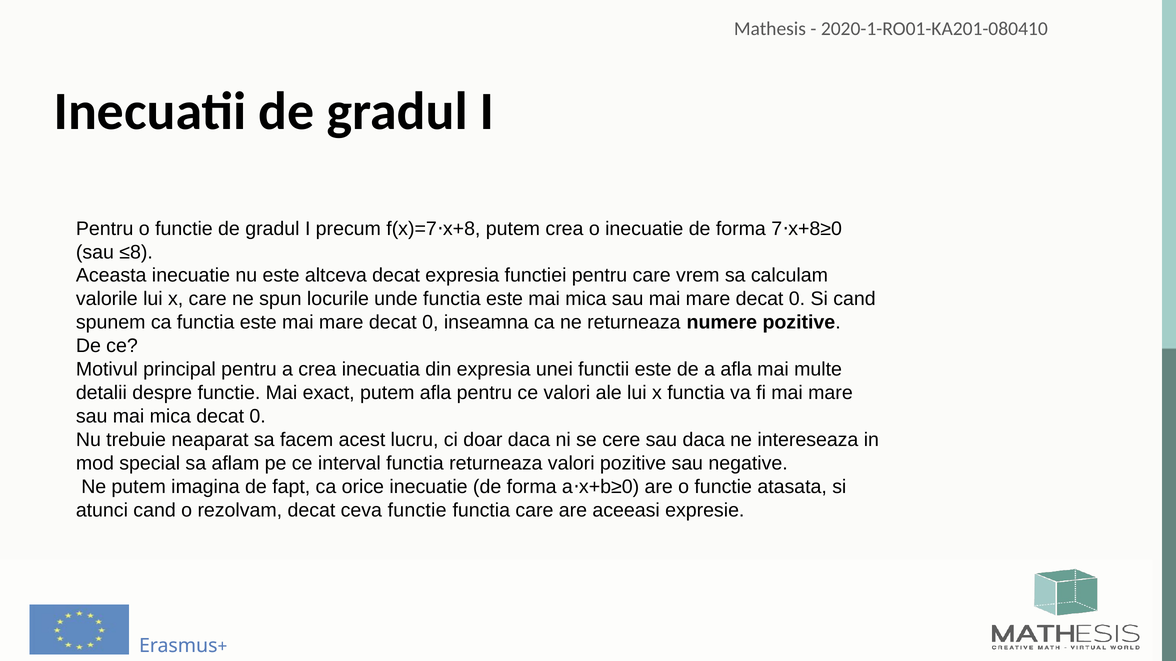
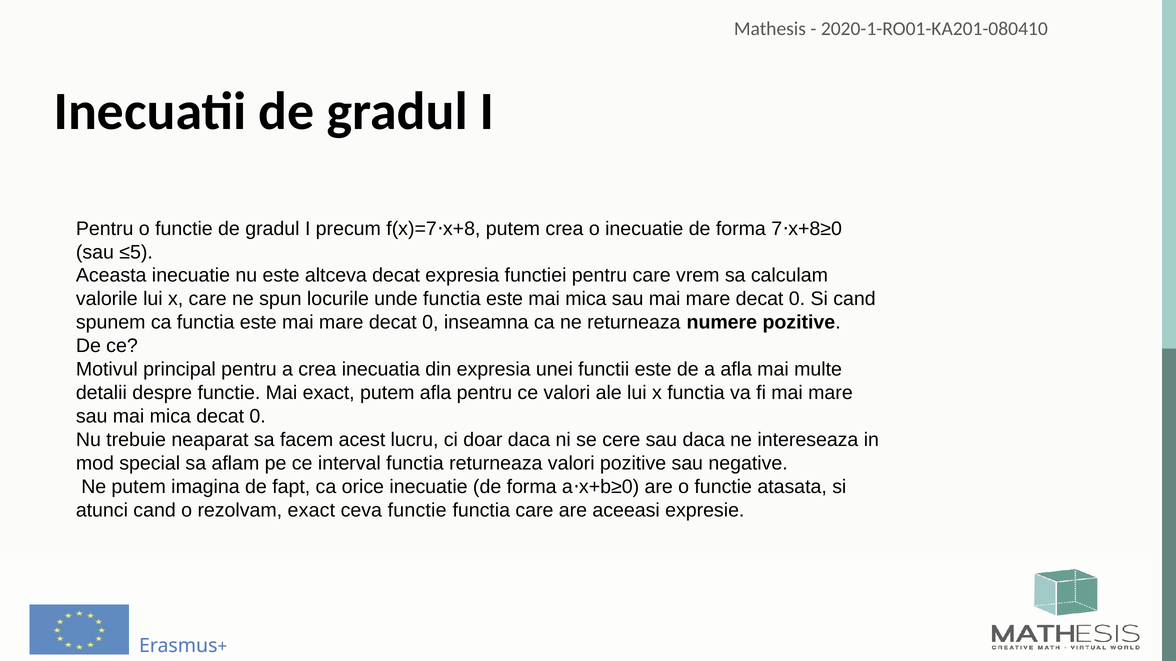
≤8: ≤8 -> ≤5 (136, 252)
rezolvam decat: decat -> exact (311, 511)
